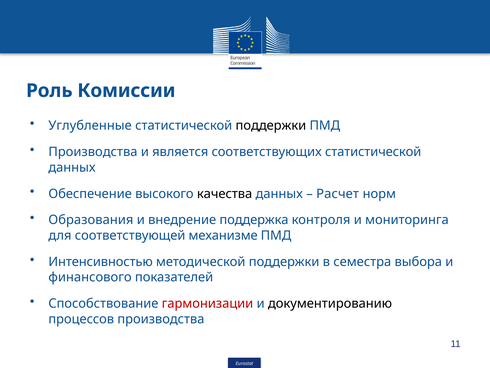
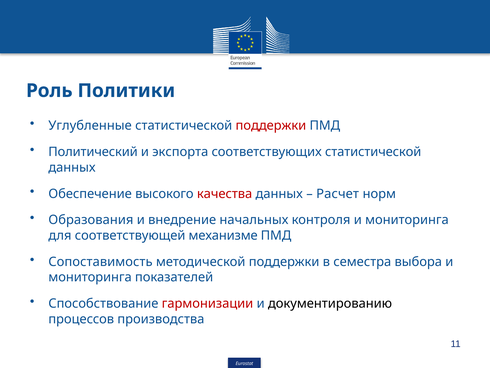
Комиссии: Комиссии -> Политики (126, 91)
поддержки colour: black -> red (271, 125)
Производства: Производства -> Политический (93, 152)
является: является -> экспорта (180, 152)
качества colour: black -> red (225, 193)
поддержка: поддержка -> начальных (254, 220)
Интенсивностью: Интенсивностью -> Сопоставимость (100, 261)
финансового: финансового -> мониторинга (90, 277)
